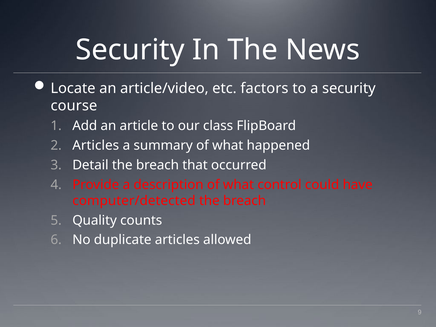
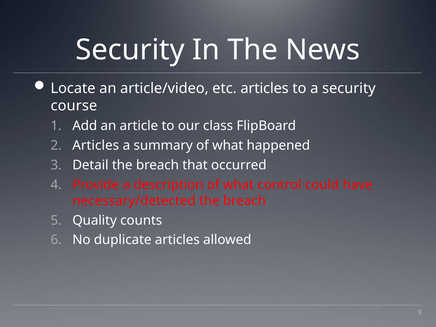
etc factors: factors -> articles (265, 88)
computer/detected: computer/detected -> necessary/detected (134, 201)
